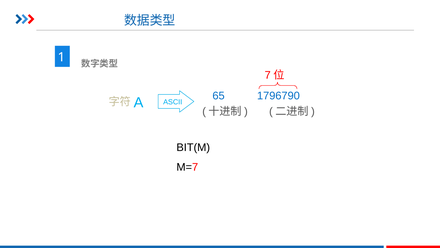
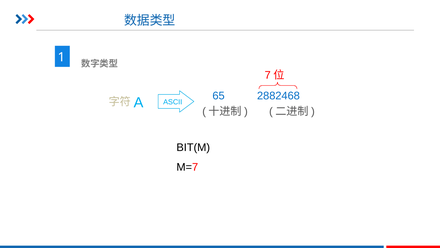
1796790: 1796790 -> 2882468 (278, 96)
